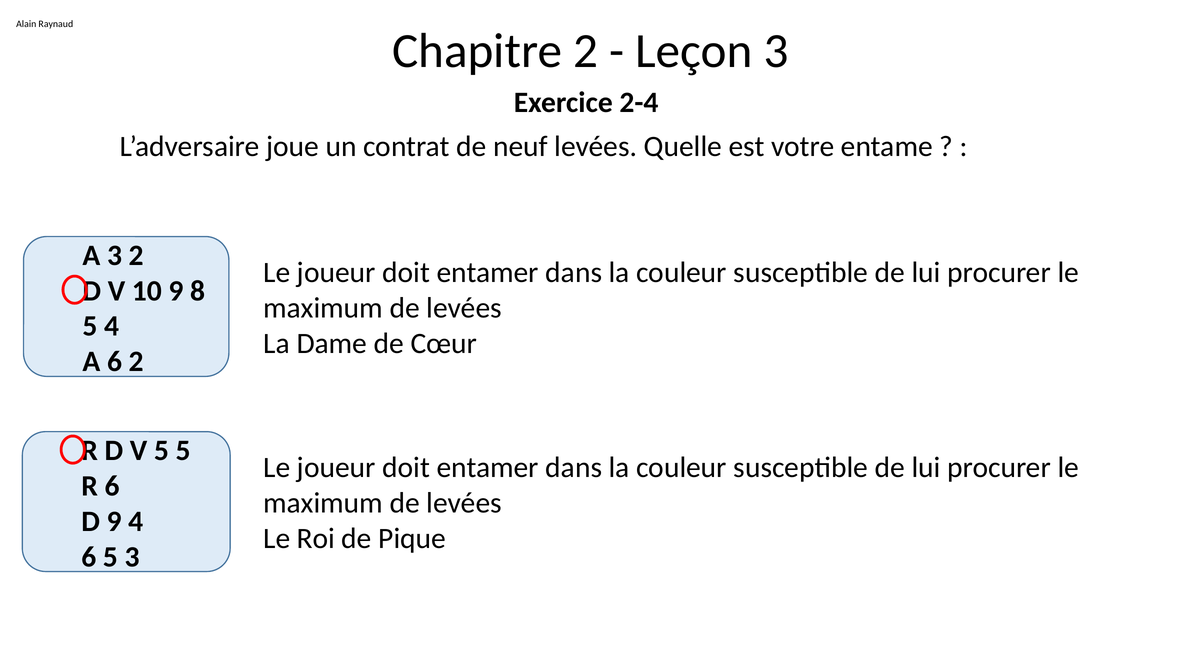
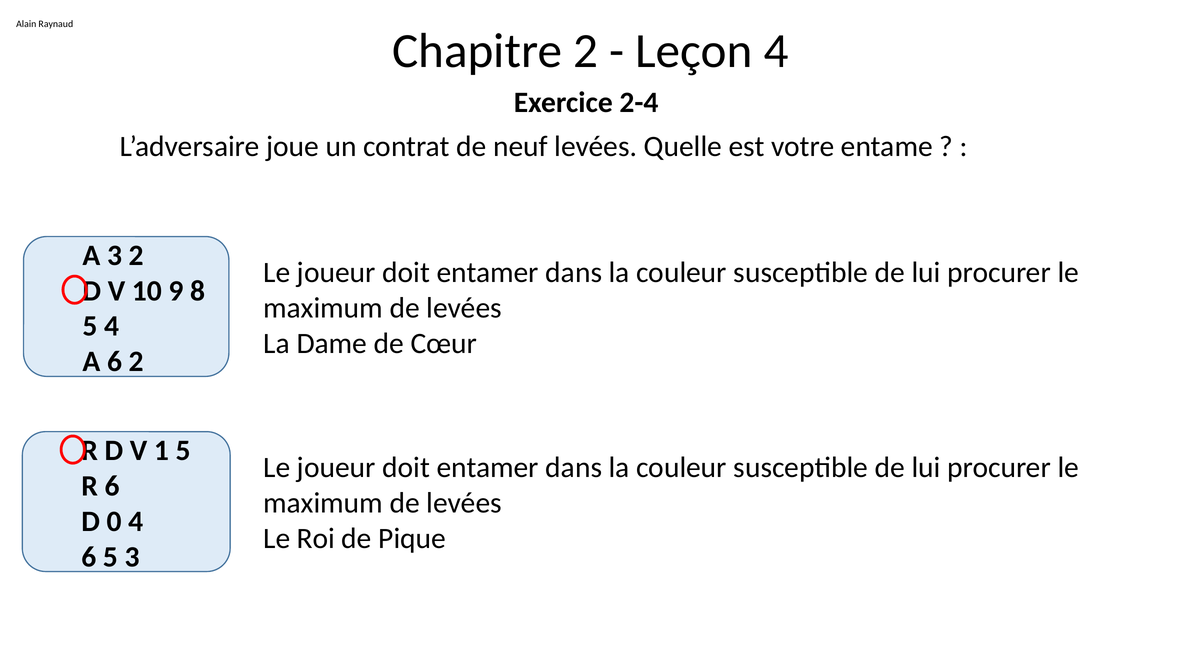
Leçon 3: 3 -> 4 (776, 51)
V 5: 5 -> 1 (161, 451)
9: 9 -> 0 (114, 522)
